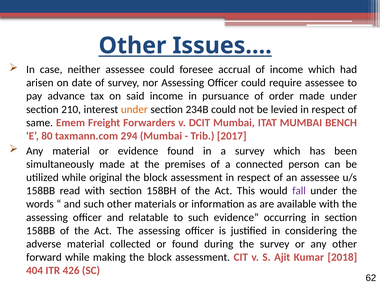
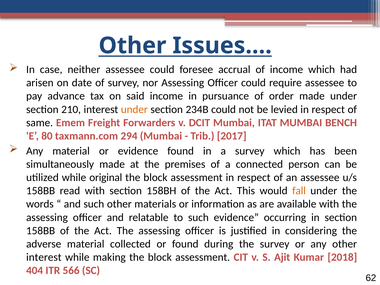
fall colour: purple -> orange (299, 191)
forward: forward -> interest (44, 257)
426: 426 -> 566 (71, 271)
